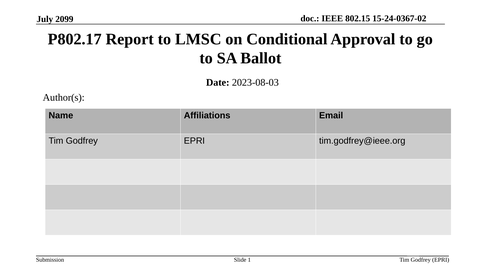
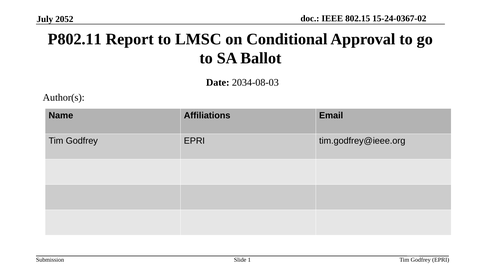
2099: 2099 -> 2052 (64, 19)
P802.17: P802.17 -> P802.11 (75, 39)
2023-08-03: 2023-08-03 -> 2034-08-03 (255, 82)
